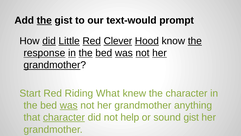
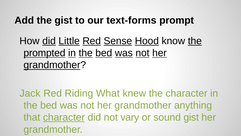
the underline: present -> none (44, 20)
text-would: text-would -> text-forms (131, 20)
Clever: Clever -> Sense (118, 41)
response: response -> prompted (44, 53)
Start: Start -> Jack (30, 93)
was underline: present -> none (69, 105)
help: help -> vary (130, 117)
